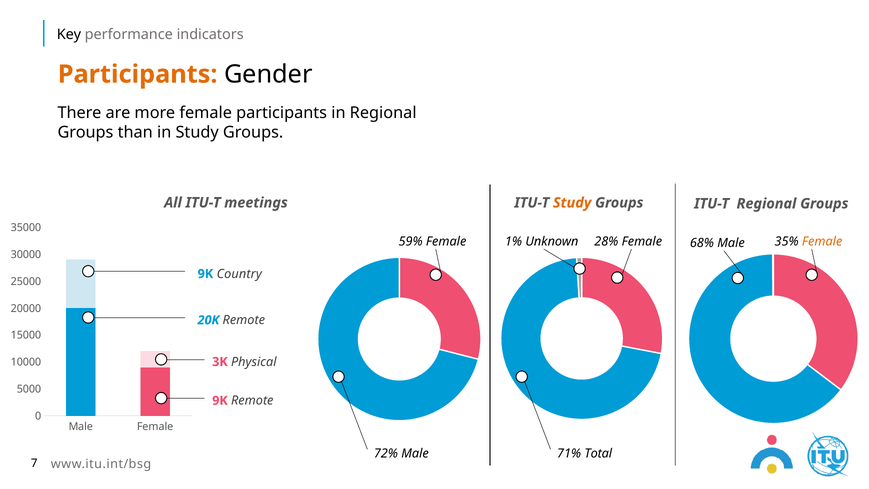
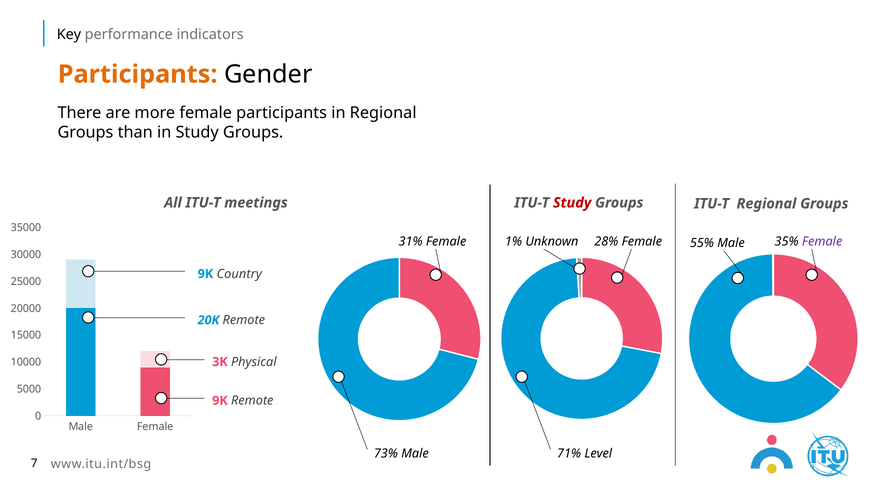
Study colour: orange -> red (572, 203)
59%: 59% -> 31% (411, 241)
68%: 68% -> 55% (702, 243)
Female colour: orange -> purple (822, 241)
72%: 72% -> 73% (386, 453)
Total: Total -> Level (598, 453)
